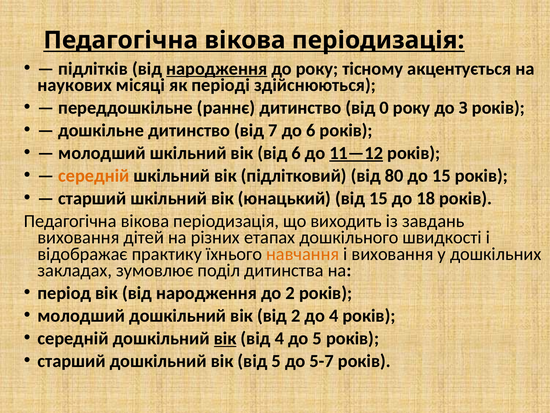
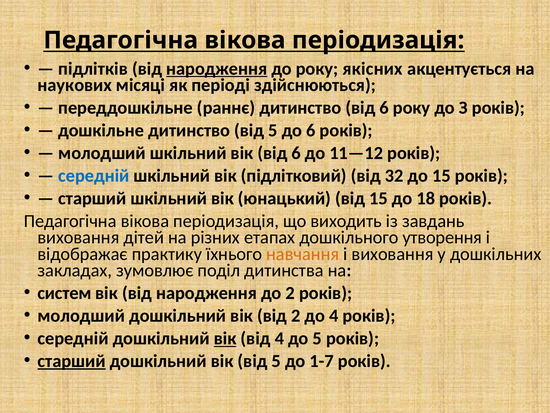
тісному: тісному -> якісних (373, 69)
дитинство від 0: 0 -> 6 (384, 108)
дитинство від 7: 7 -> 5 (273, 130)
11—12 underline: present -> none (356, 153)
середній colour: orange -> blue (94, 176)
80: 80 -> 32 (394, 176)
швидкості: швидкості -> утворення (442, 237)
період: період -> систем (64, 293)
старший underline: none -> present (72, 361)
5-7: 5-7 -> 1-7 (322, 361)
